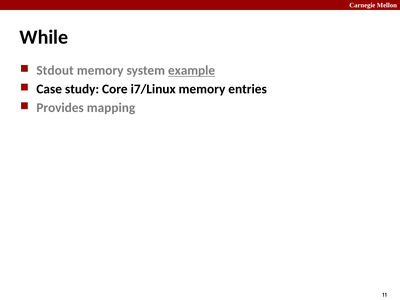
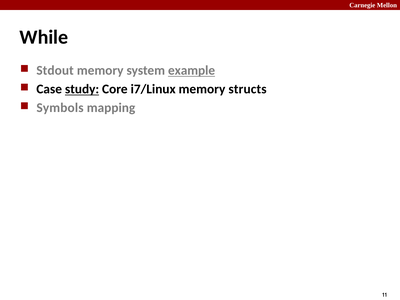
study underline: none -> present (82, 89)
entries: entries -> structs (248, 89)
Provides: Provides -> Symbols (60, 108)
